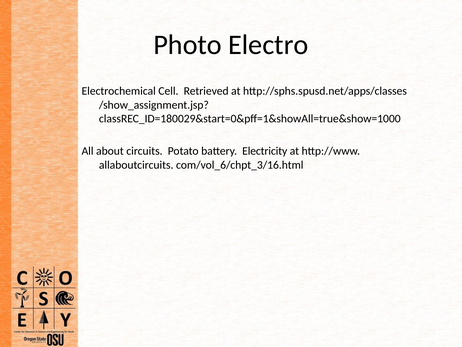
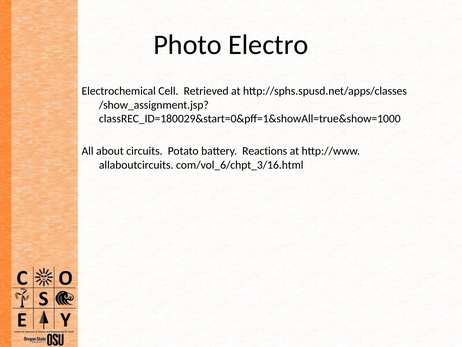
Electricity: Electricity -> Reactions (265, 151)
